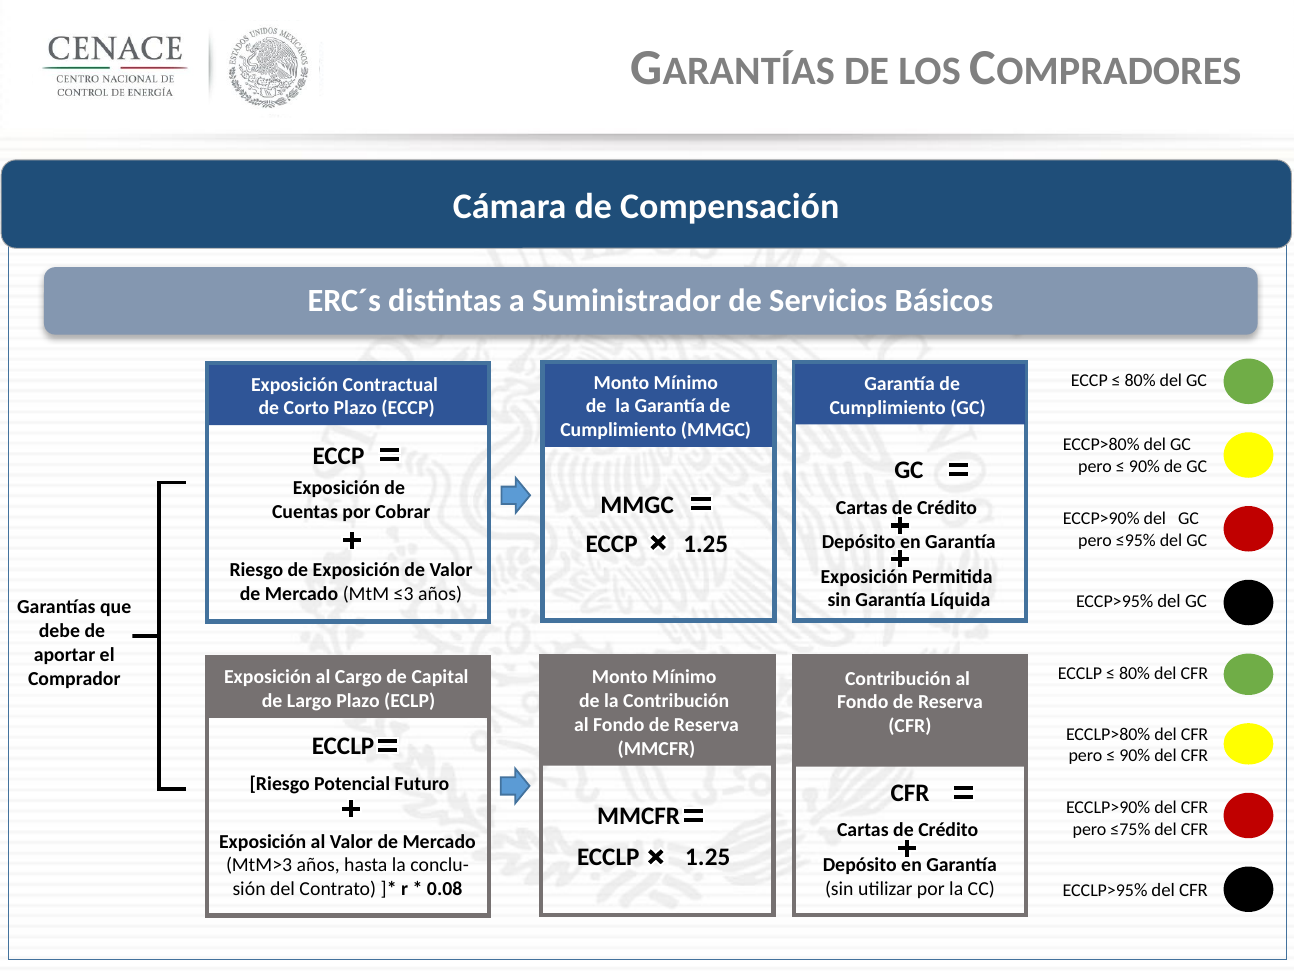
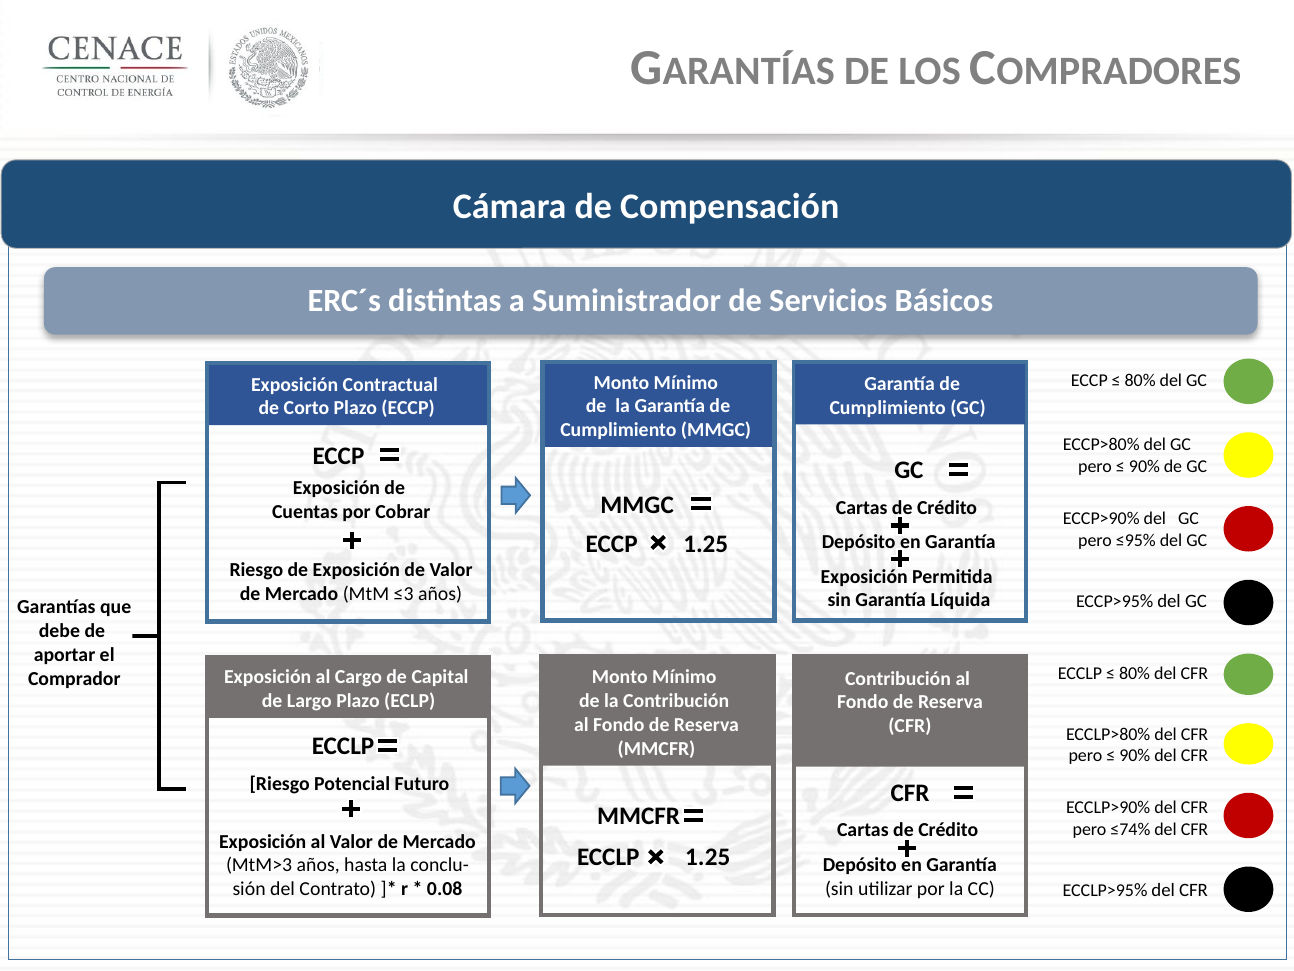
≤75%: ≤75% -> ≤74% (1130, 829)
